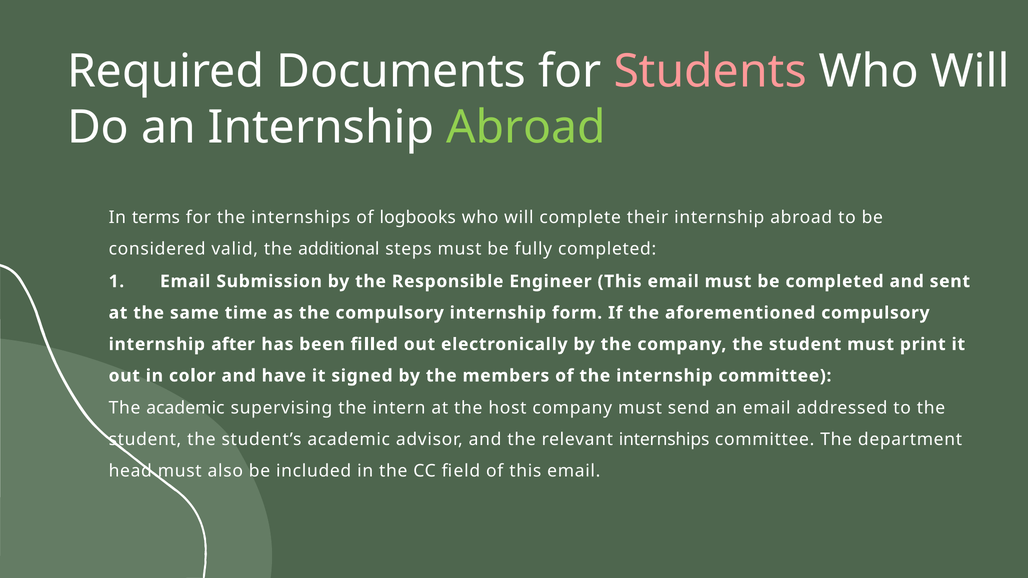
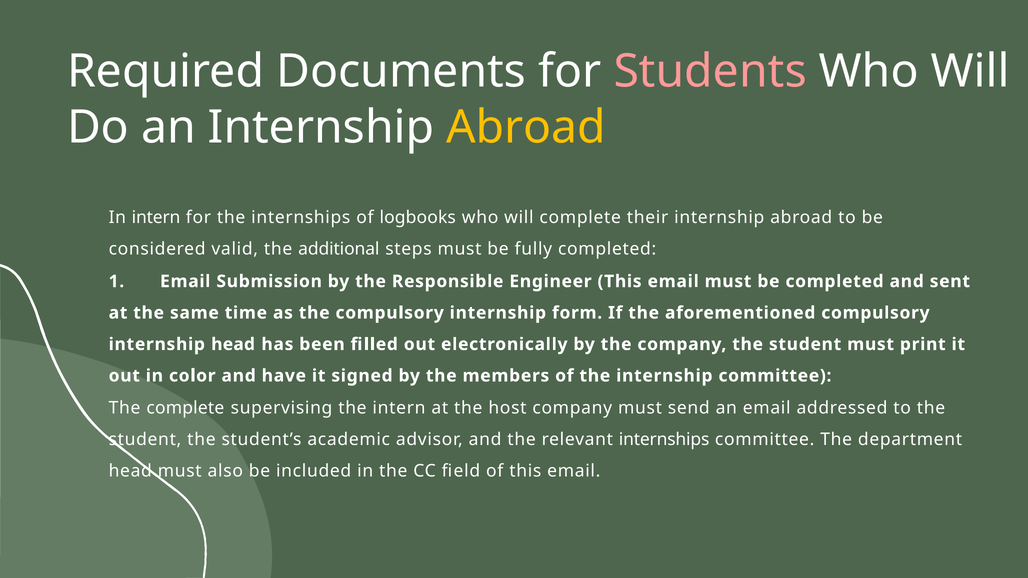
Abroad colour: light green -> yellow (526, 127)
In terms: terms -> intern (156, 218)
internship after: after -> head (233, 344)
The academic: academic -> complete (185, 408)
